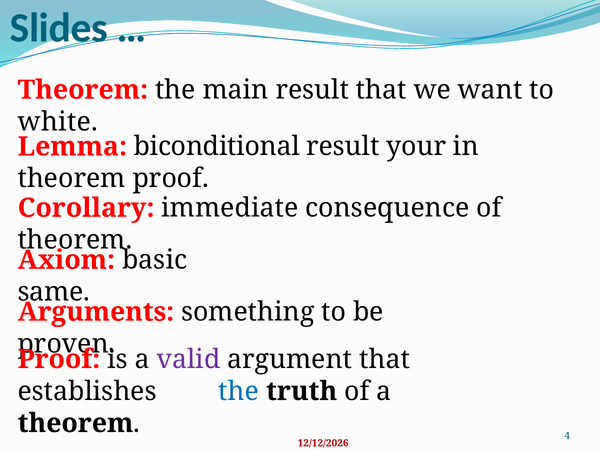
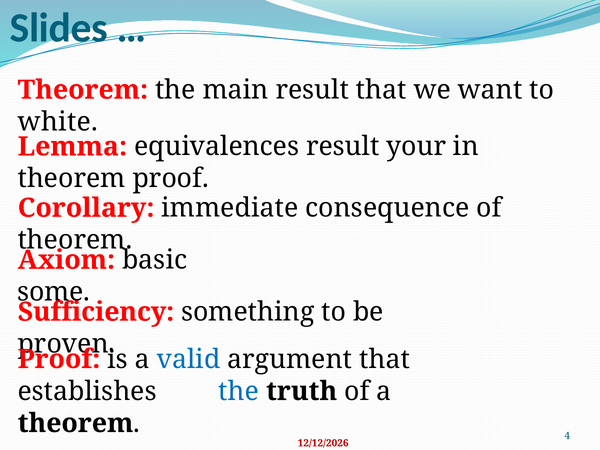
biconditional: biconditional -> equivalences (217, 147)
same: same -> some (54, 292)
Arguments: Arguments -> Sufficiency (96, 312)
valid colour: purple -> blue (189, 359)
